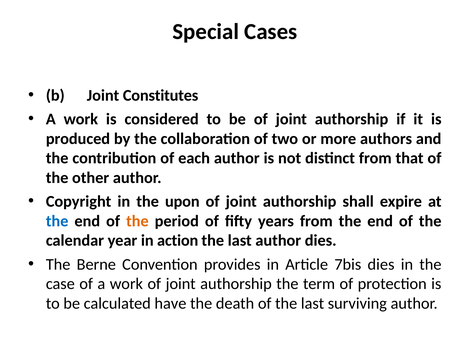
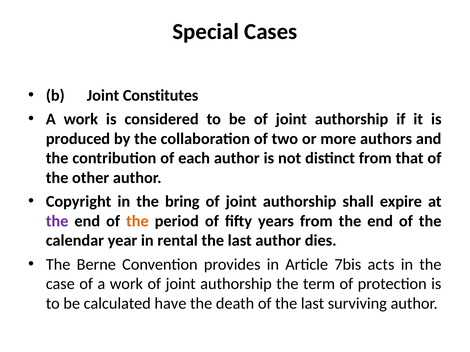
upon: upon -> bring (182, 202)
the colour: blue -> purple (57, 221)
action: action -> rental (178, 241)
7bis dies: dies -> acts (381, 265)
